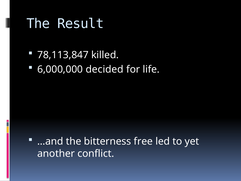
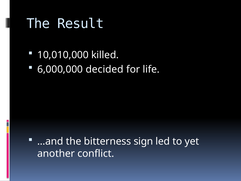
78,113,847: 78,113,847 -> 10,010,000 (63, 55)
free: free -> sign (143, 141)
